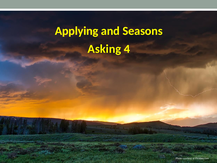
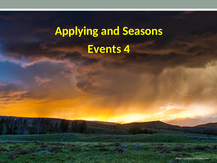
Asking: Asking -> Events (104, 49)
